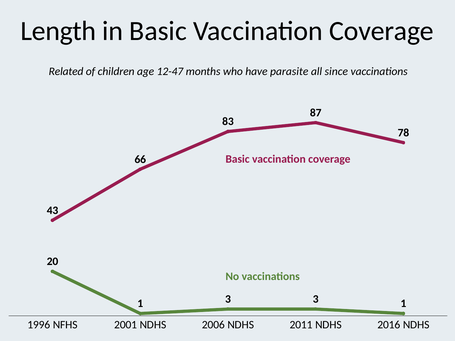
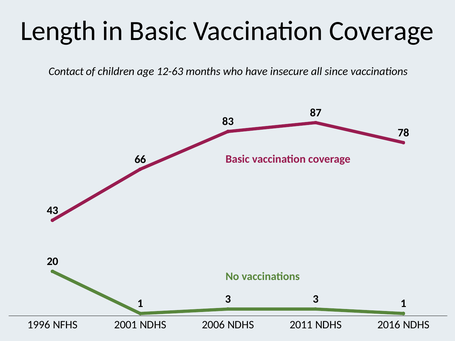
Related: Related -> Contact (66, 71)
12-47: 12-47 -> 12-63 (170, 71)
parasite: parasite -> insecure (289, 71)
